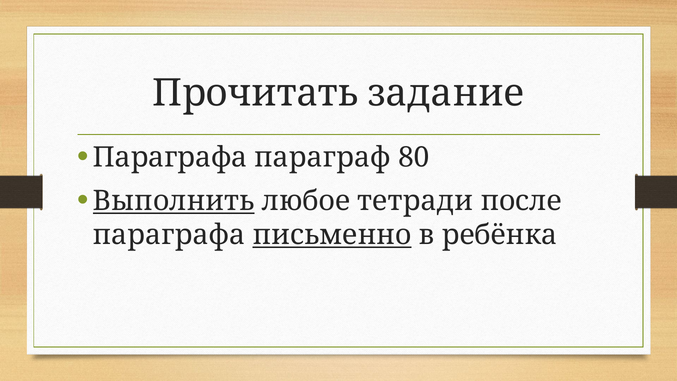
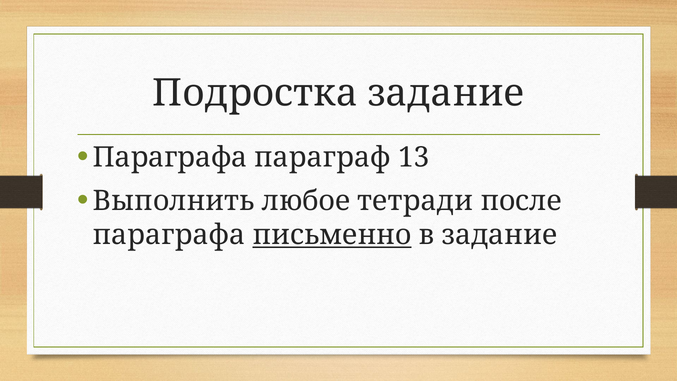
Прочитать: Прочитать -> Подростка (255, 93)
80: 80 -> 13 (414, 157)
Выполнить underline: present -> none (174, 201)
в ребёнка: ребёнка -> задание (499, 235)
